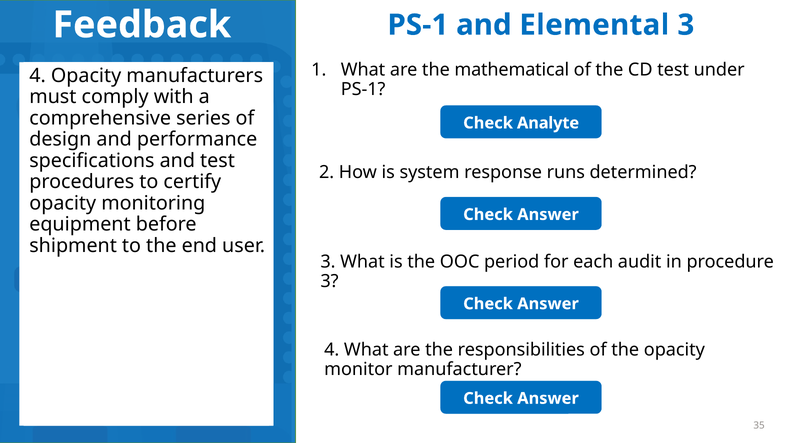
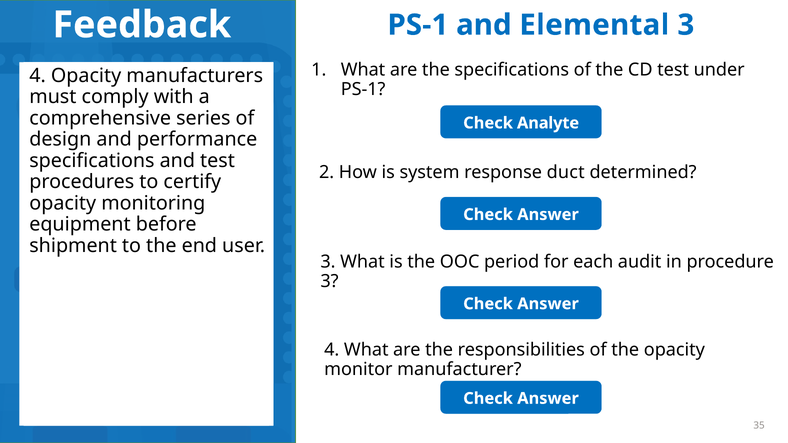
the mathematical: mathematical -> specifications (512, 70)
runs: runs -> duct (566, 172)
